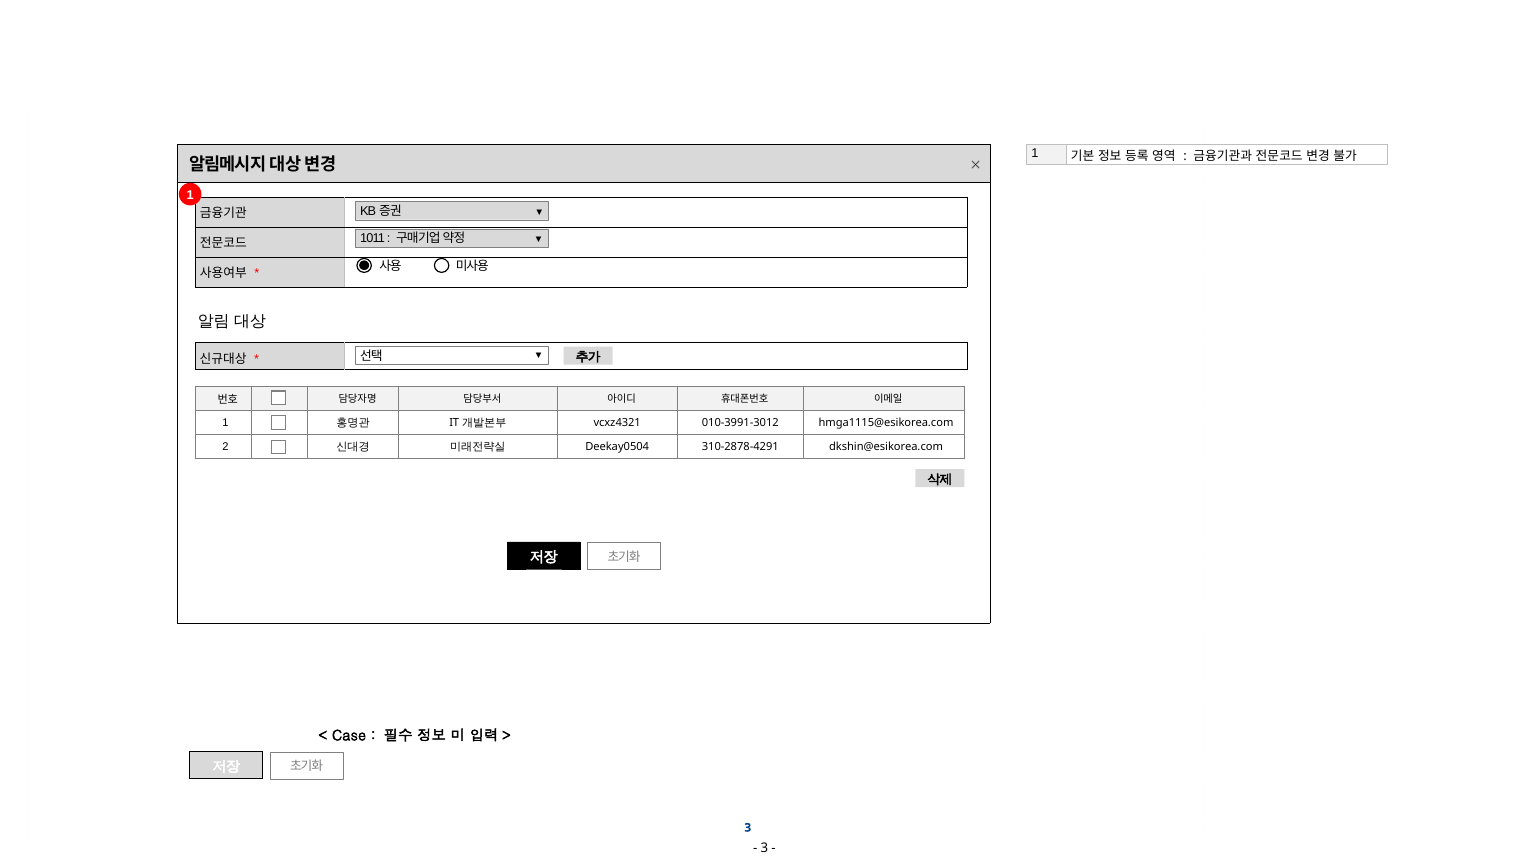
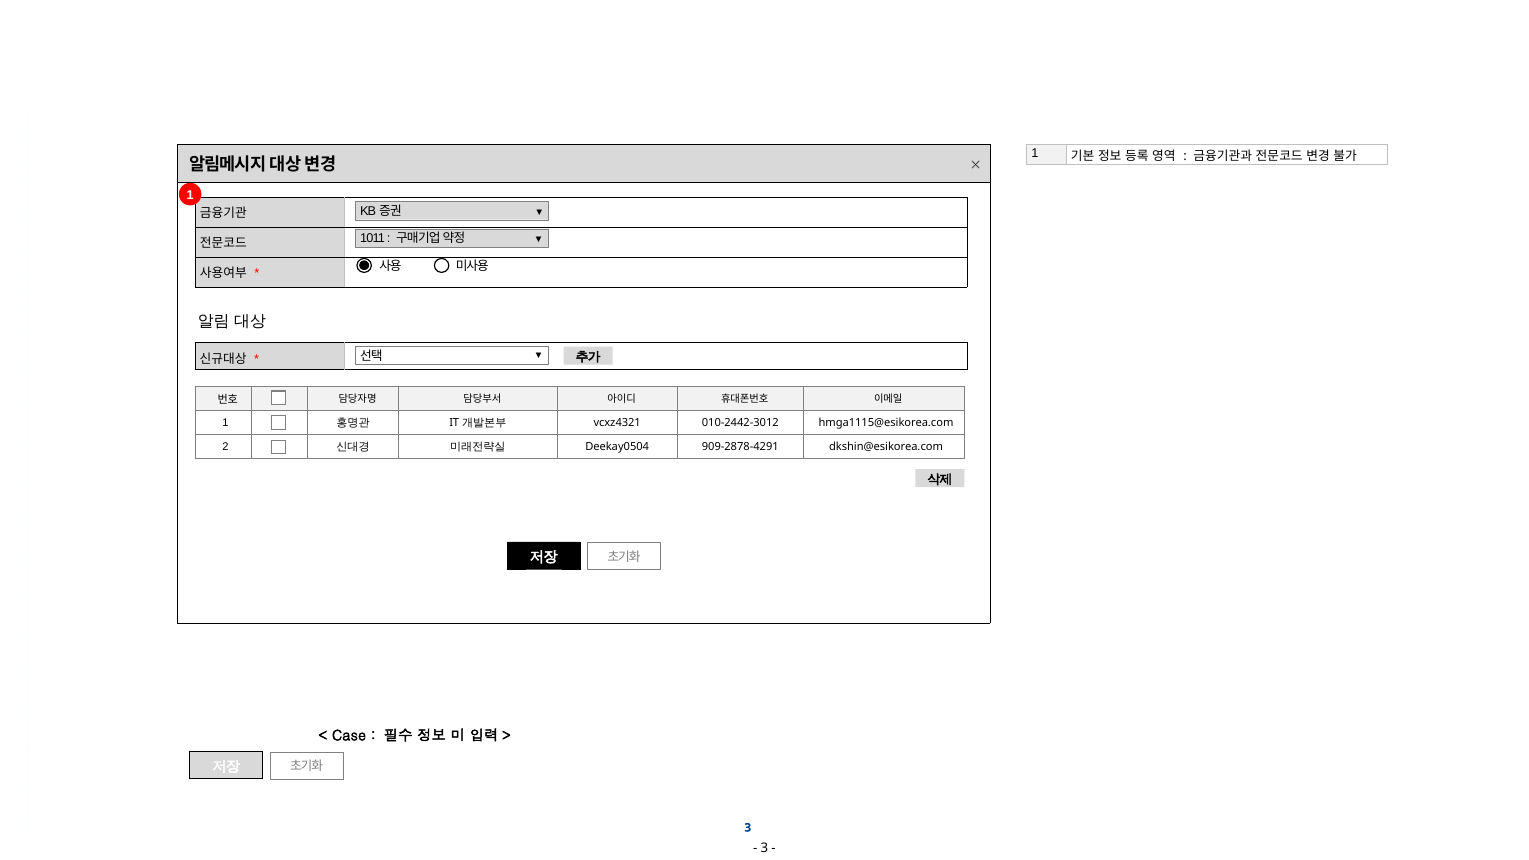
010-3991-3012: 010-3991-3012 -> 010-2442-3012 (740, 423)
310-2878-4291: 310-2878-4291 -> 909-2878-4291 (740, 447)
